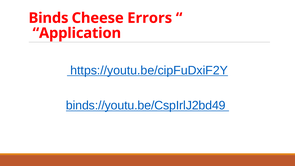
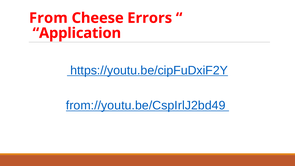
Binds: Binds -> From (48, 18)
binds://youtu.be/CspIrlJ2bd49: binds://youtu.be/CspIrlJ2bd49 -> from://youtu.be/CspIrlJ2bd49 (146, 105)
